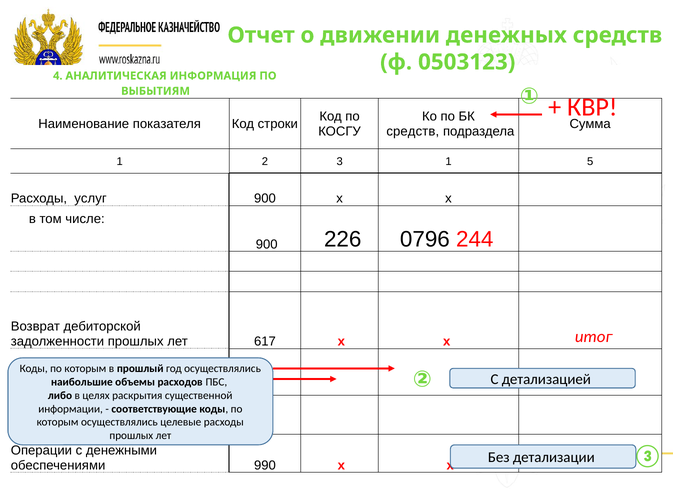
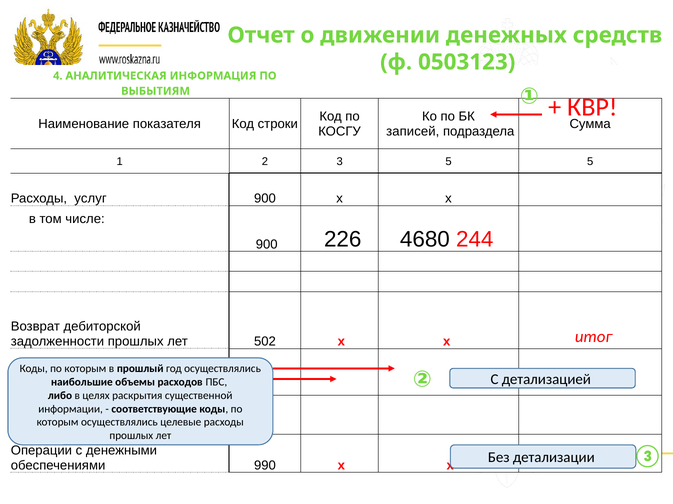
средств: средств -> записей (413, 131)
3 1: 1 -> 5 (449, 162)
0796: 0796 -> 4680 (425, 240)
617: 617 -> 502 (265, 342)
